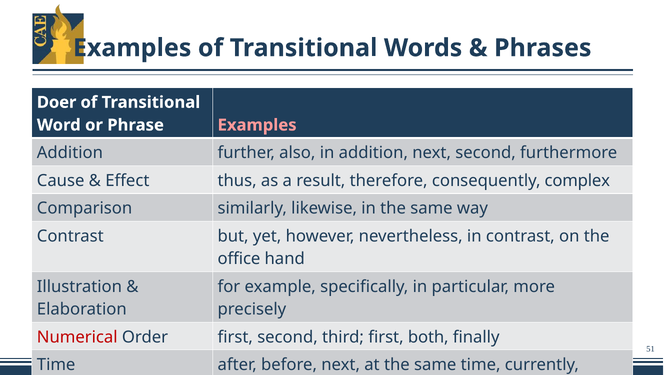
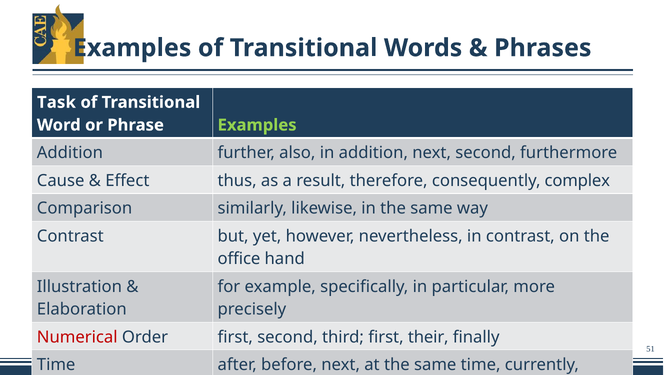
Doer: Doer -> Task (56, 102)
Examples colour: pink -> light green (257, 125)
both: both -> their (428, 337)
